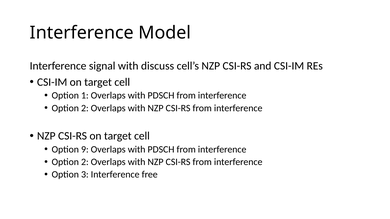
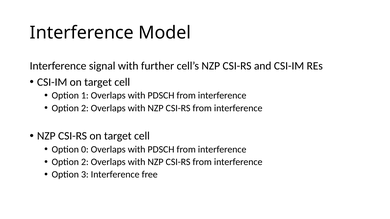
discuss: discuss -> further (158, 66)
9: 9 -> 0 (85, 150)
